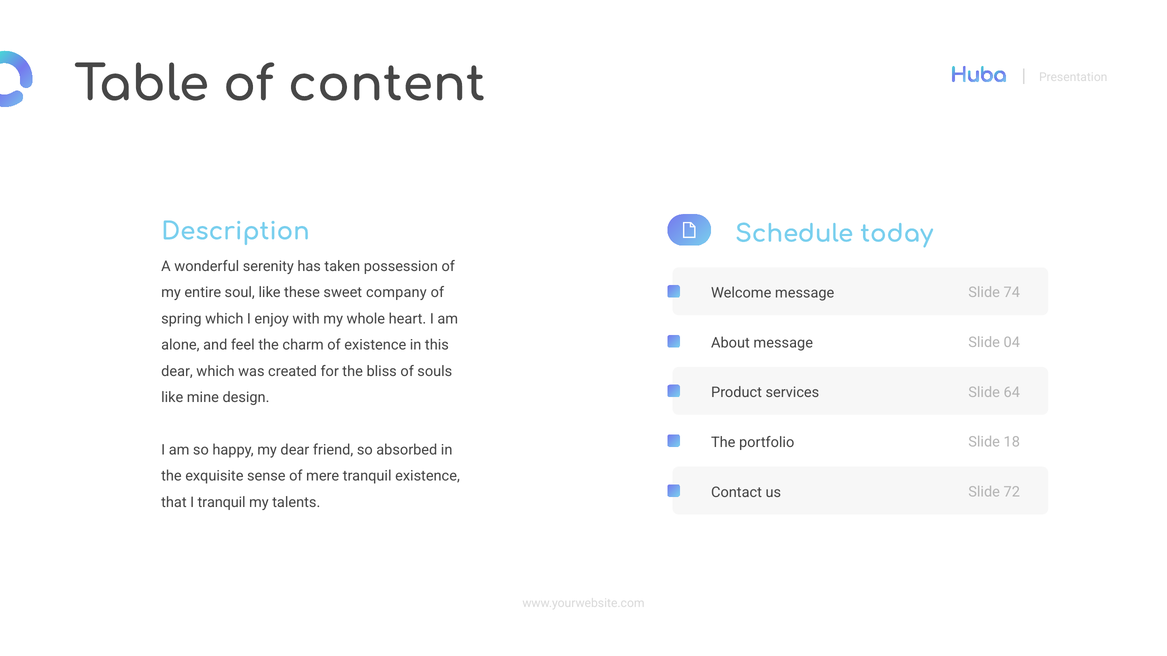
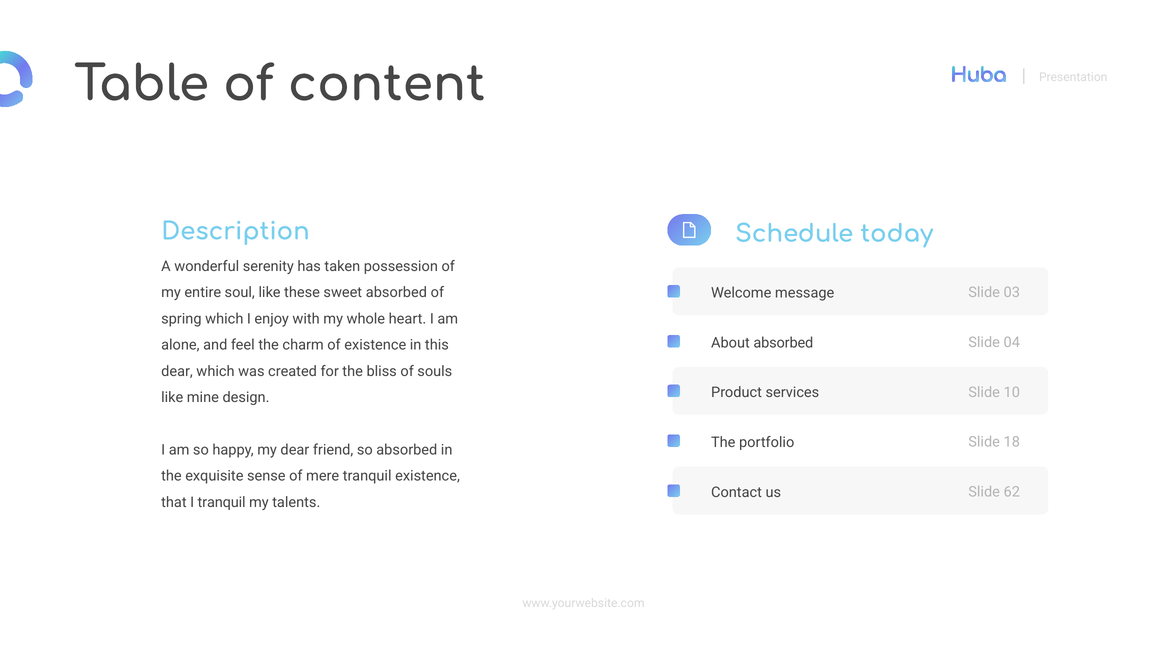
sweet company: company -> absorbed (396, 293)
74: 74 -> 03 (1012, 293)
About message: message -> absorbed (783, 343)
64: 64 -> 10 (1012, 393)
72: 72 -> 62 (1012, 492)
